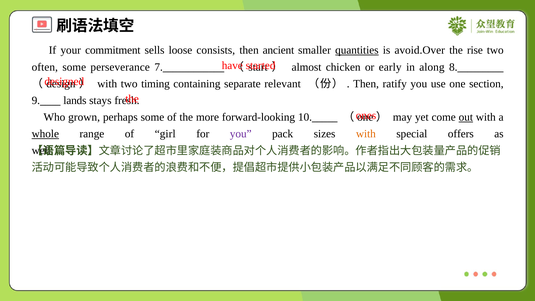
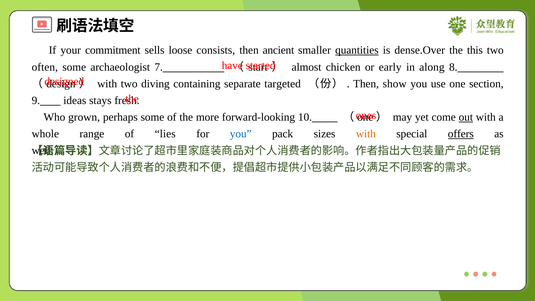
avoid.Over: avoid.Over -> dense.Over (420, 50)
rise: rise -> this (475, 50)
perseverance: perseverance -> archaeologist (120, 67)
timing: timing -> diving (155, 84)
relevant: relevant -> targeted (283, 84)
ratify: ratify -> show (395, 84)
lands: lands -> ideas (75, 100)
whole underline: present -> none (45, 134)
girl: girl -> lies (165, 134)
you colour: purple -> blue (241, 134)
offers underline: none -> present (461, 134)
